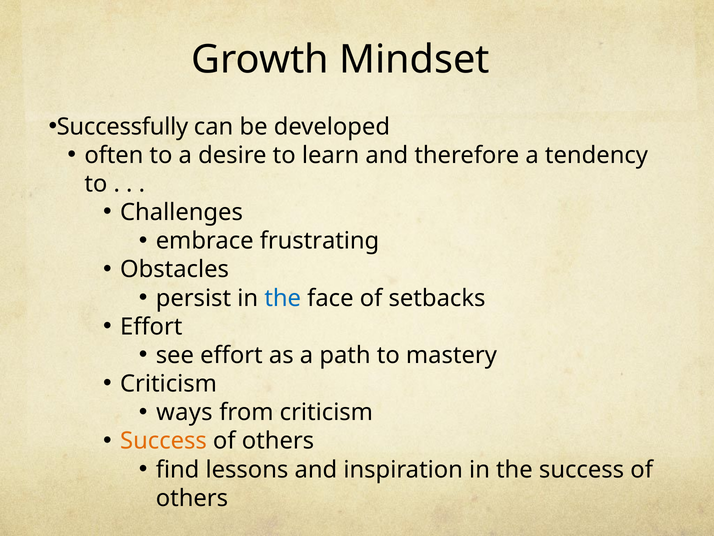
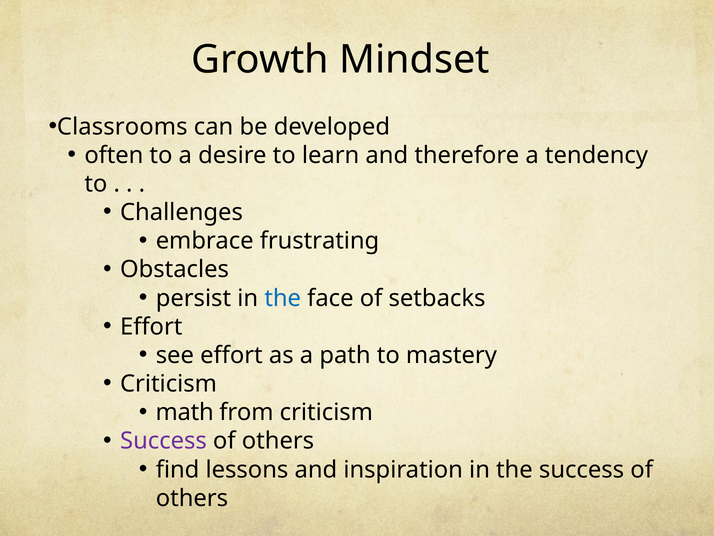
Successfully: Successfully -> Classrooms (122, 127)
ways: ways -> math (185, 412)
Success colour: orange -> purple (163, 441)
